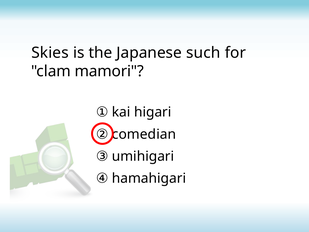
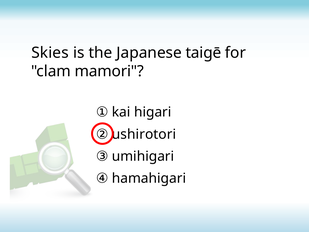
such: such -> taigē (203, 53)
comedian: comedian -> ushirotori (144, 134)
